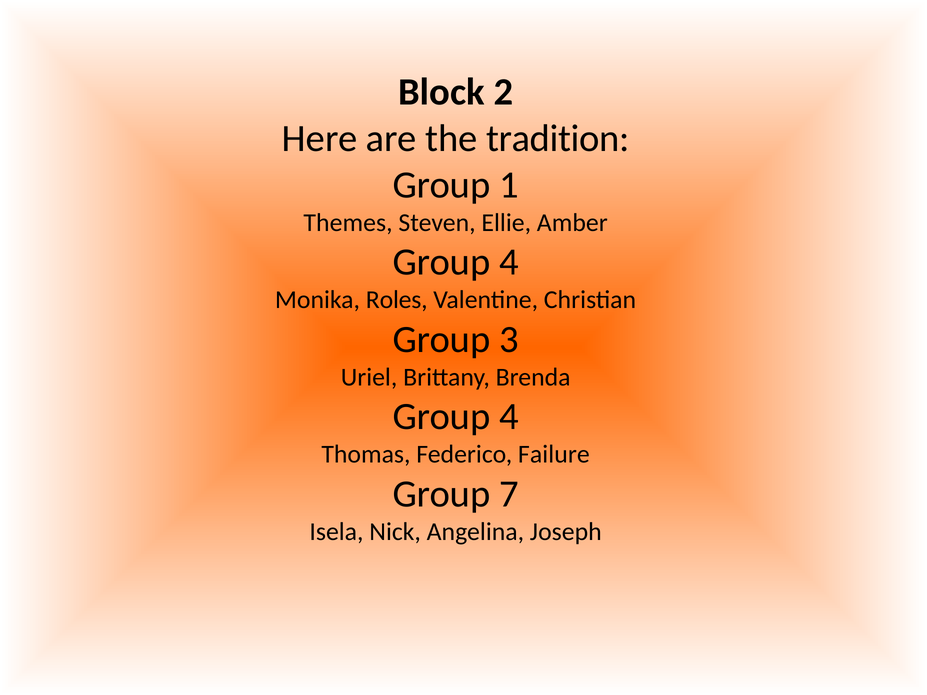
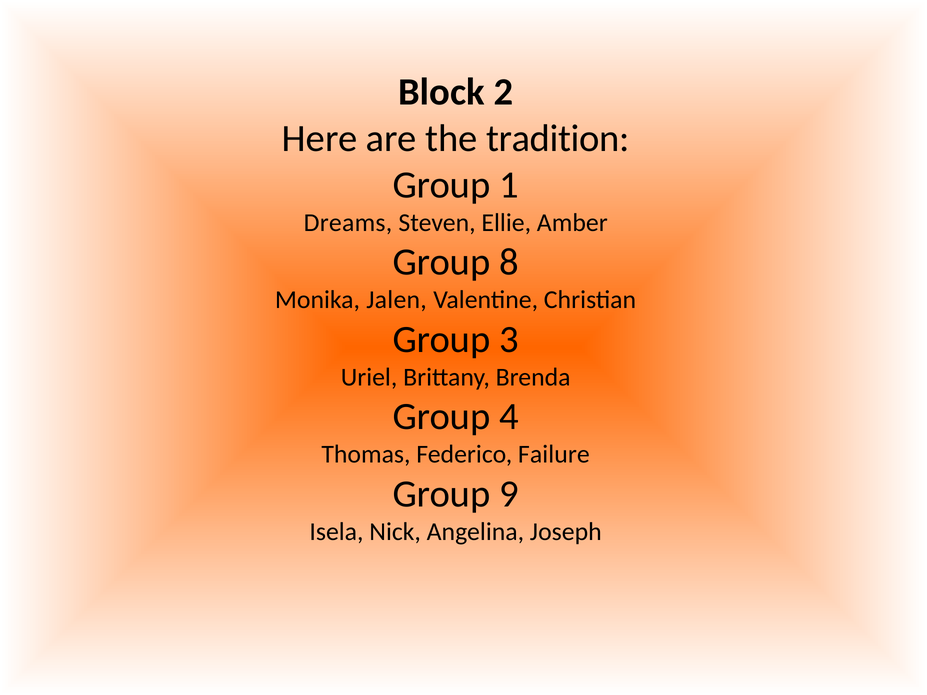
Themes: Themes -> Dreams (348, 223)
4: 4 -> 8 (509, 262)
Roles: Roles -> Jalen (397, 300)
7: 7 -> 9 (509, 494)
